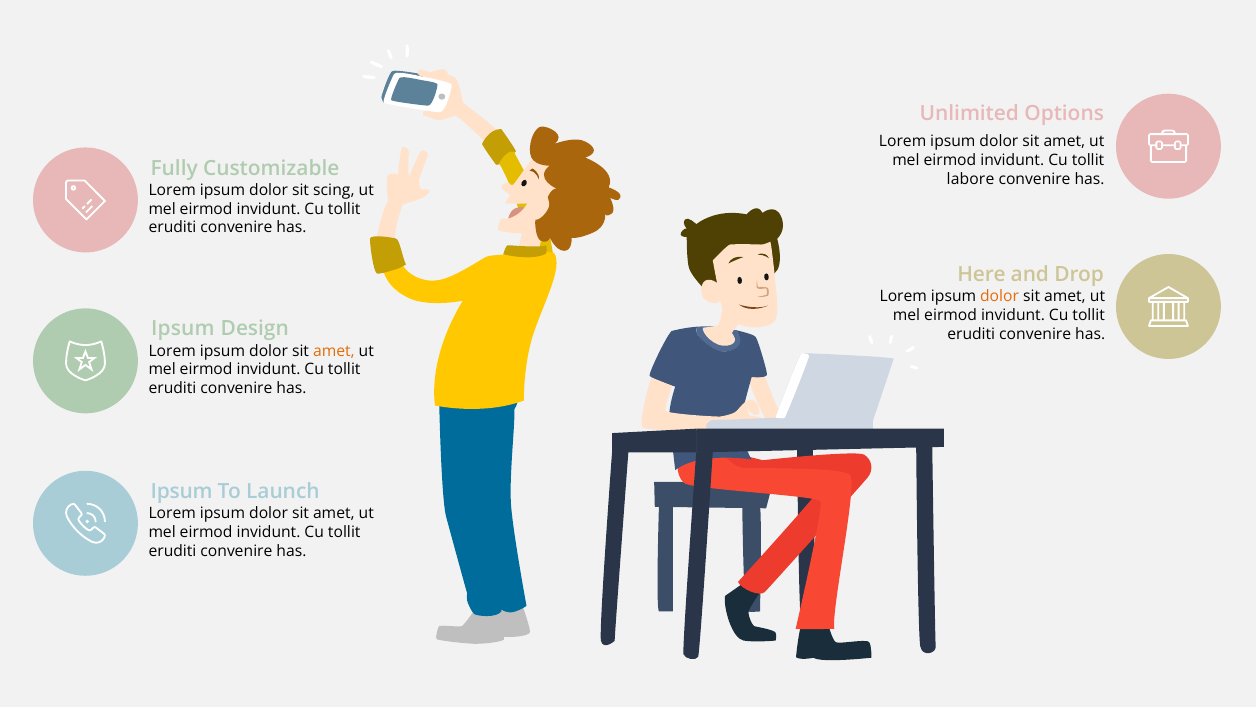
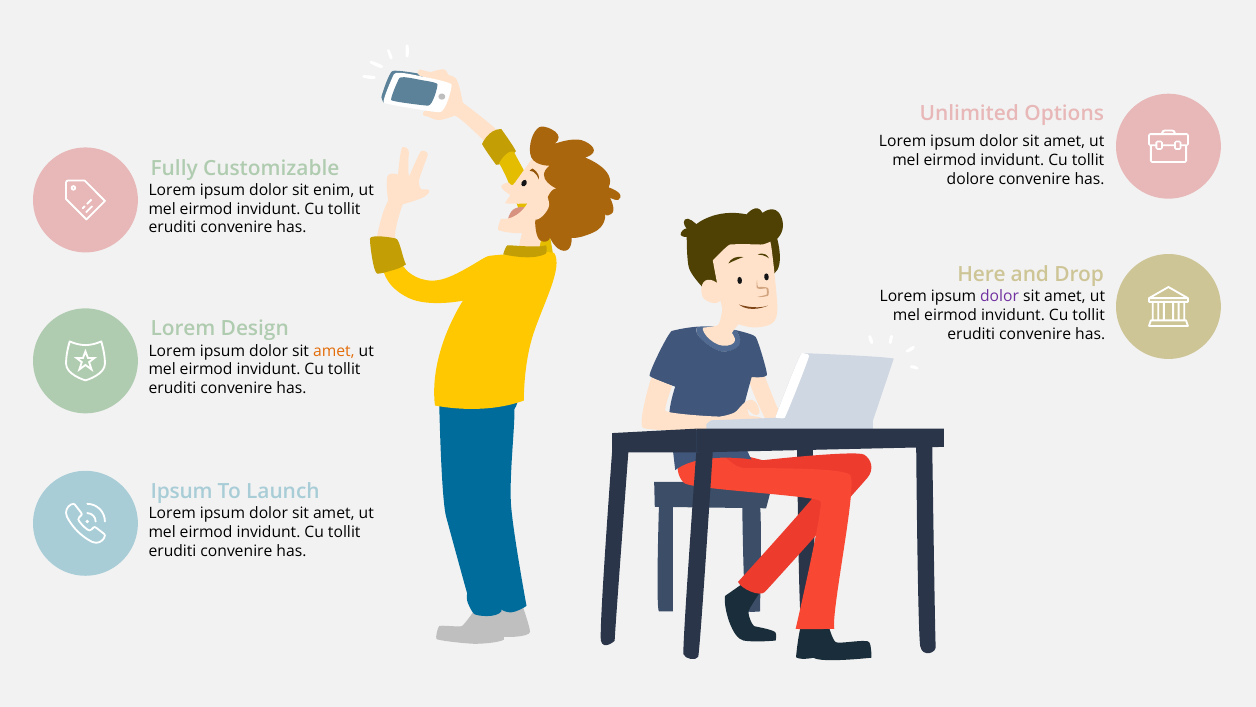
labore: labore -> dolore (971, 179)
scing: scing -> enim (334, 190)
dolor colour: orange -> purple (1000, 296)
Ipsum: Ipsum -> Lorem (183, 329)
